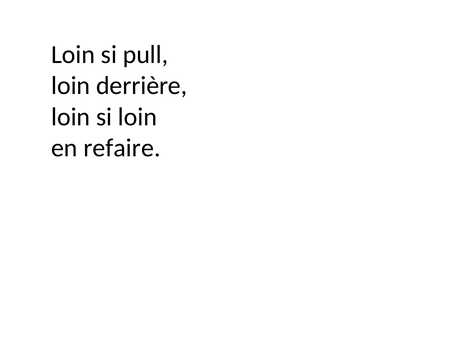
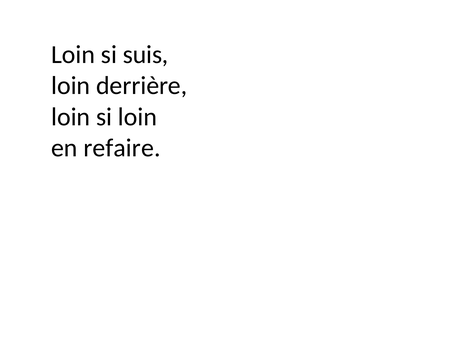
pull: pull -> suis (146, 55)
